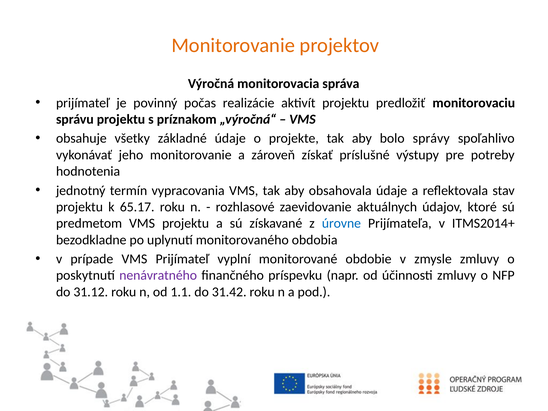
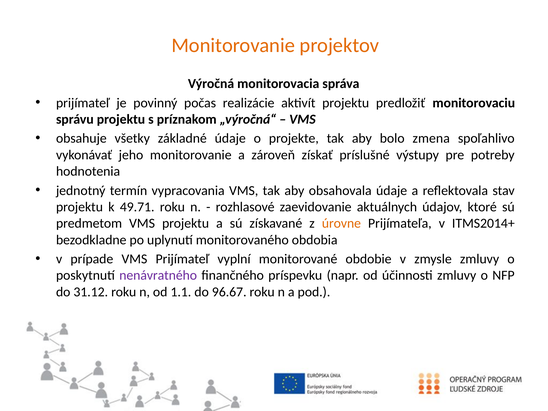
správy: správy -> zmena (431, 138)
65.17: 65.17 -> 49.71 (137, 207)
úrovne colour: blue -> orange (341, 223)
31.42: 31.42 -> 96.67 (229, 292)
